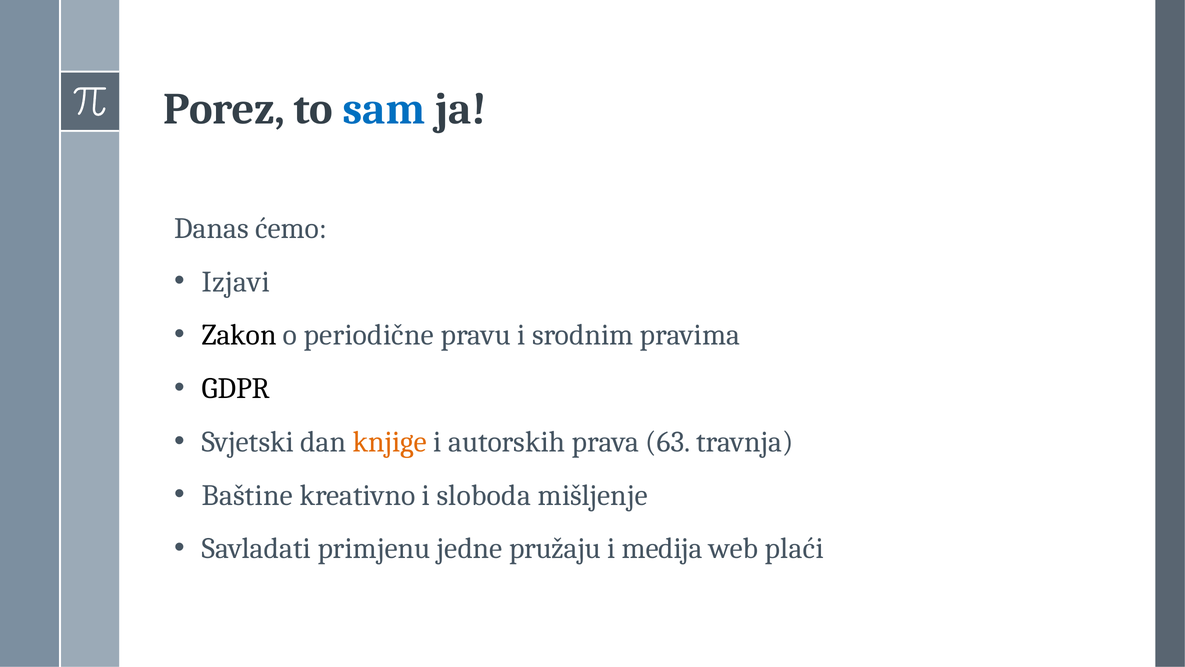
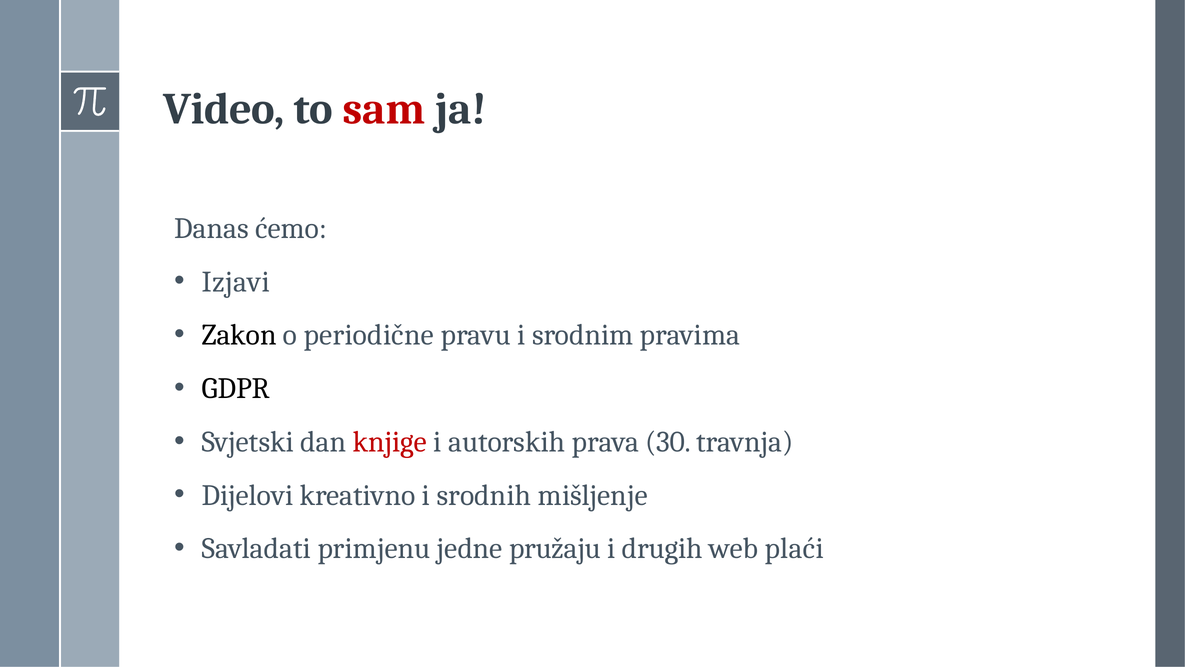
Porez: Porez -> Video (224, 109)
sam colour: blue -> red (384, 109)
knjige colour: orange -> red (390, 442)
63: 63 -> 30 (668, 442)
Baštine: Baštine -> Dijelovi (247, 495)
sloboda: sloboda -> srodnih (484, 495)
medija: medija -> drugih (662, 548)
